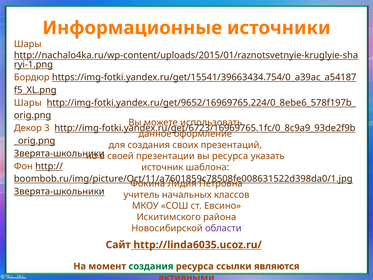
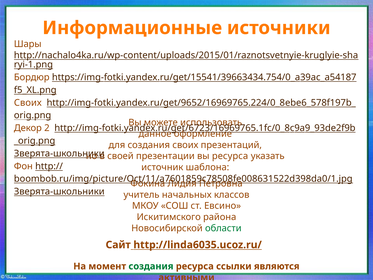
Шары: Шары -> Своих (28, 103)
3: 3 -> 2 (47, 128)
области colour: purple -> green (223, 228)
